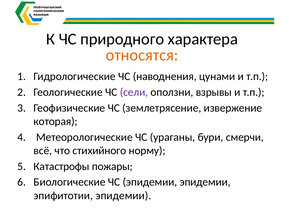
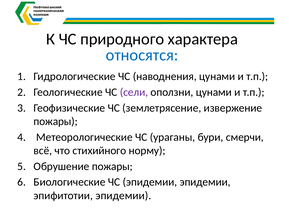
относятся colour: orange -> blue (142, 55)
оползни взрывы: взрывы -> цунами (214, 92)
которая: которая -> пожары (56, 121)
Катастрофы: Катастрофы -> Обрушение (61, 166)
